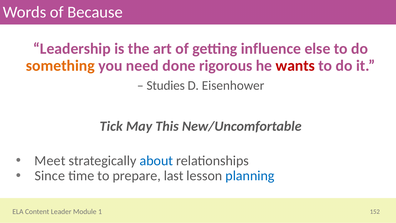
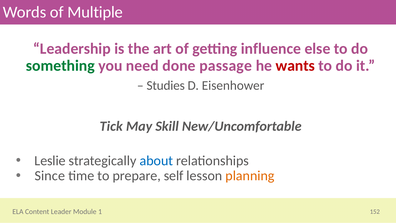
Because: Because -> Multiple (95, 12)
something colour: orange -> green (60, 66)
rigorous: rigorous -> passage (226, 66)
This: This -> Skill (167, 126)
Meet: Meet -> Leslie (50, 160)
last: last -> self (174, 176)
planning colour: blue -> orange (250, 176)
